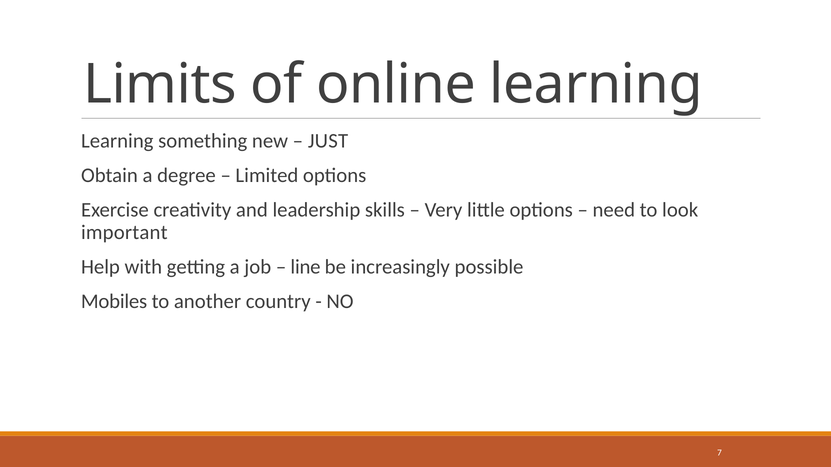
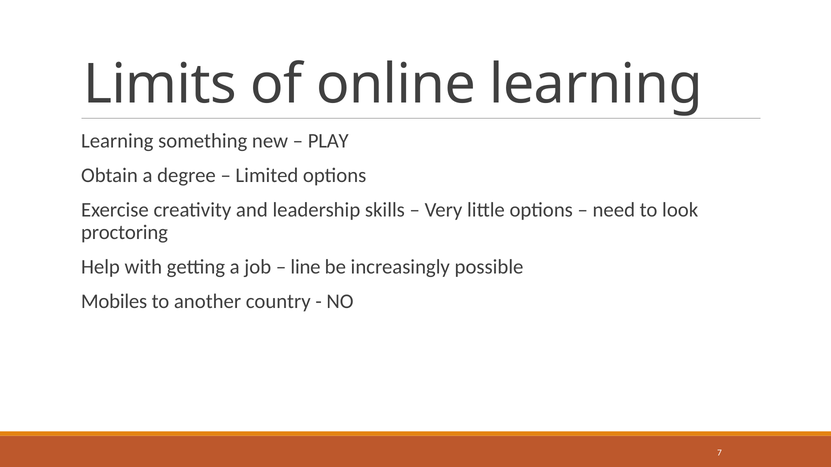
JUST: JUST -> PLAY (328, 141)
important: important -> proctoring (124, 233)
